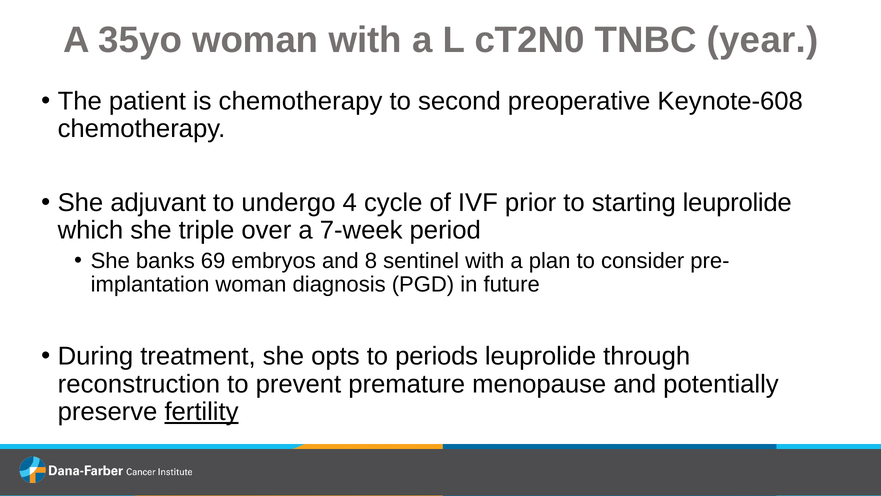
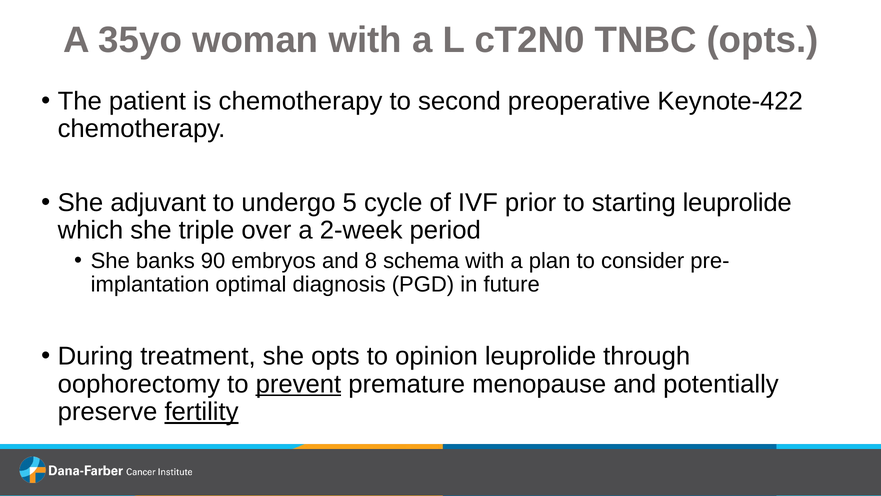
TNBC year: year -> opts (763, 40)
Keynote-608: Keynote-608 -> Keynote-422 (730, 101)
4: 4 -> 5 (350, 203)
7-week: 7-week -> 2-week (361, 230)
69: 69 -> 90 (213, 261)
sentinel: sentinel -> schema (421, 261)
woman: woman -> optimal (251, 284)
periods: periods -> opinion (437, 356)
reconstruction: reconstruction -> oophorectomy (139, 384)
prevent underline: none -> present (298, 384)
